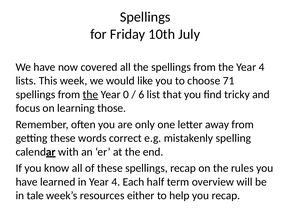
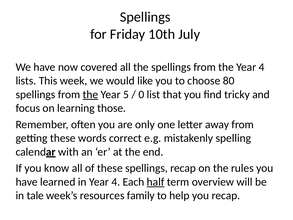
71: 71 -> 80 (229, 81)
0: 0 -> 5 (126, 94)
6: 6 -> 0 (141, 94)
half underline: none -> present (156, 182)
either: either -> family (141, 195)
